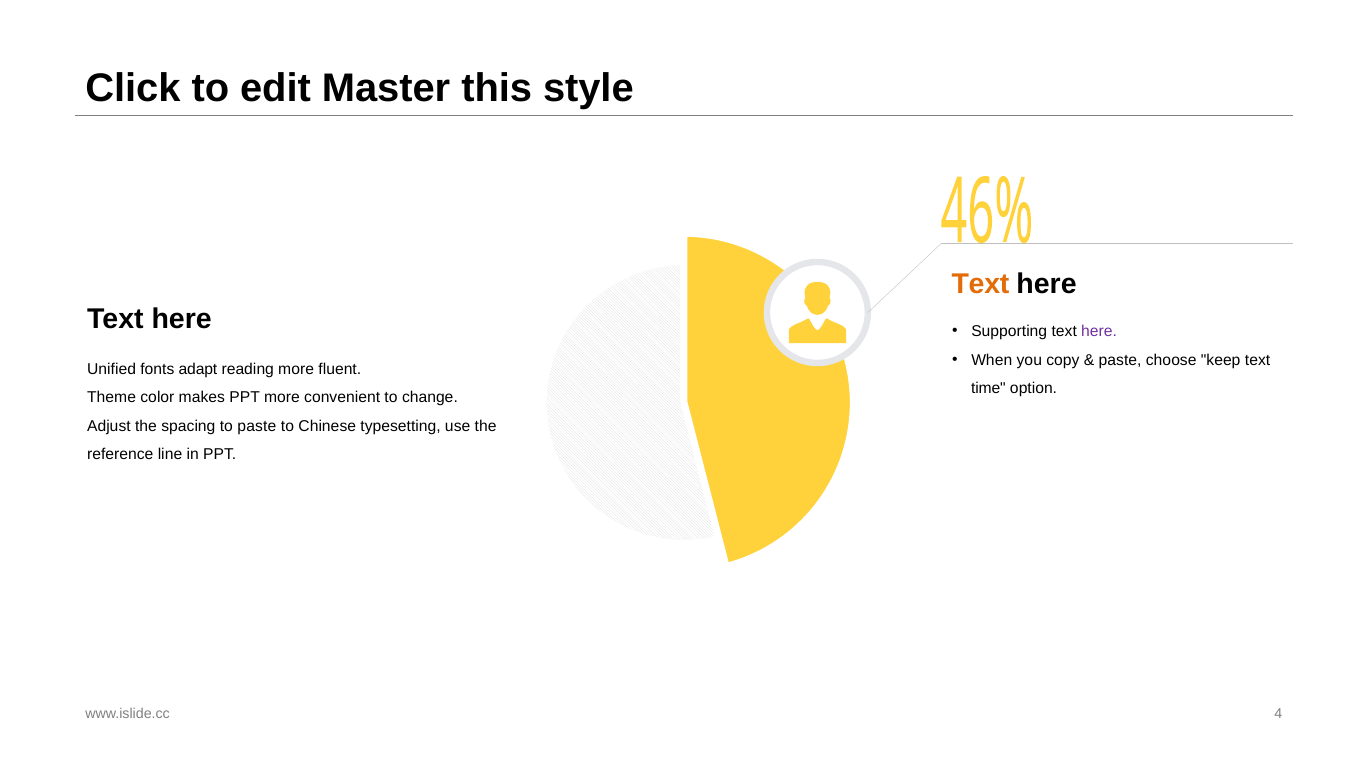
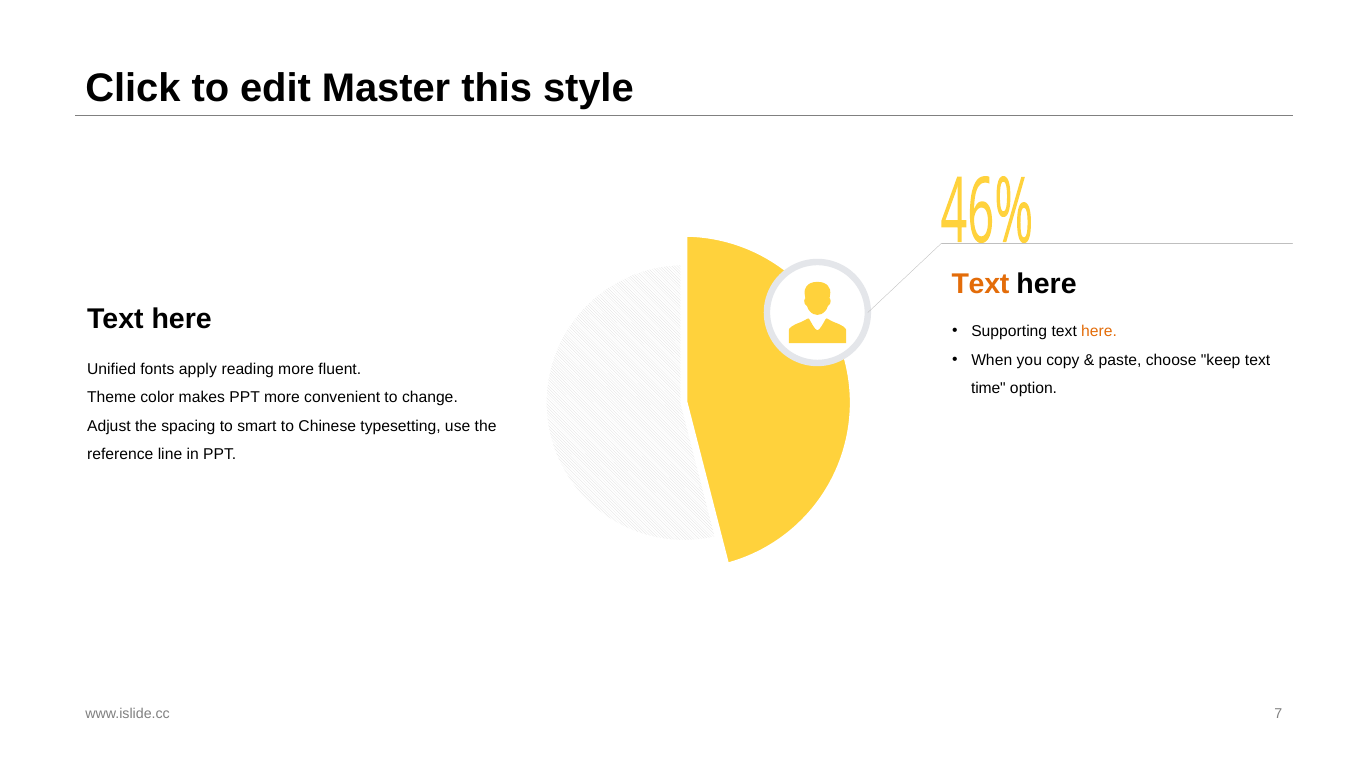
here colour: purple -> orange (1099, 332)
adapt: adapt -> apply (198, 370)
to paste: paste -> smart (257, 426)
4: 4 -> 7 (1278, 714)
